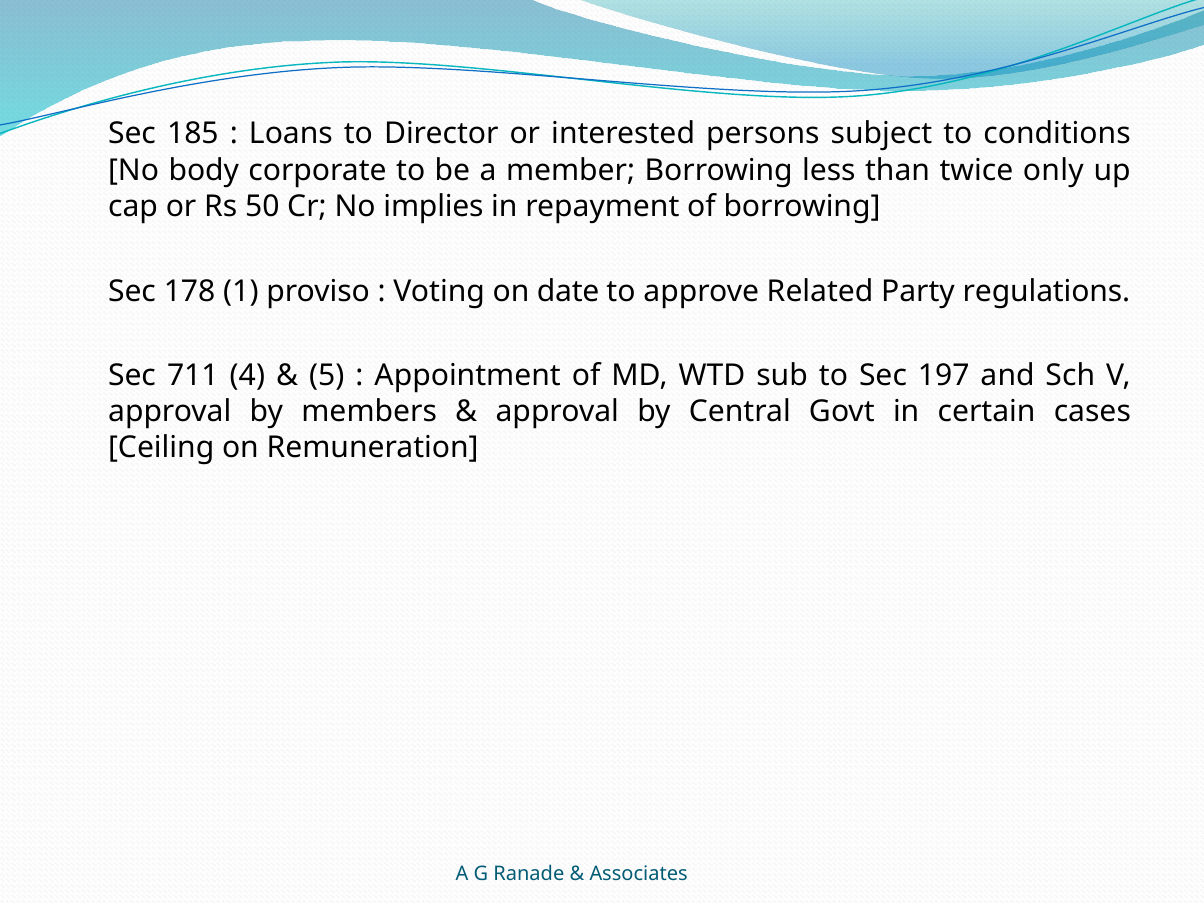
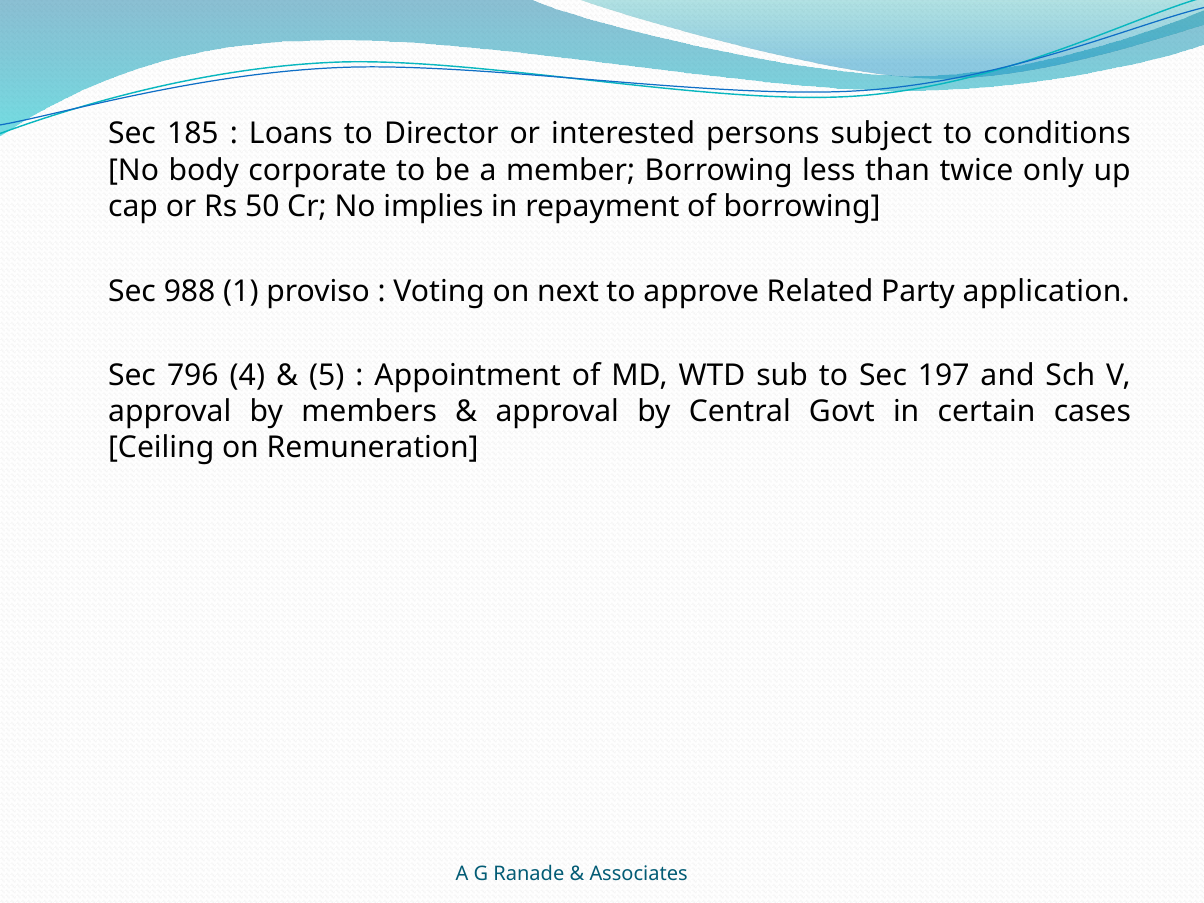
178: 178 -> 988 (190, 291)
date: date -> next (568, 291)
regulations: regulations -> application (1046, 291)
711: 711 -> 796 (193, 375)
